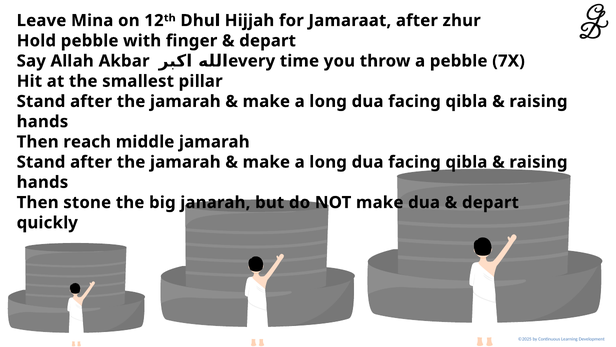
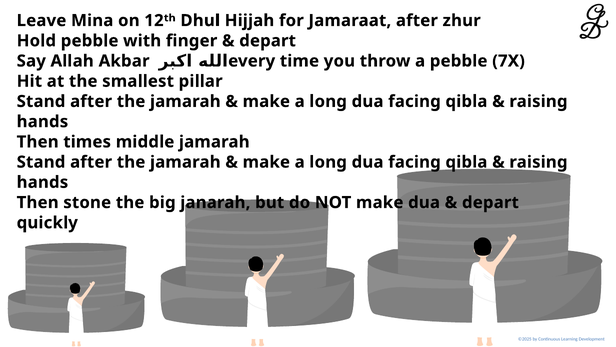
reach: reach -> times (87, 142)
